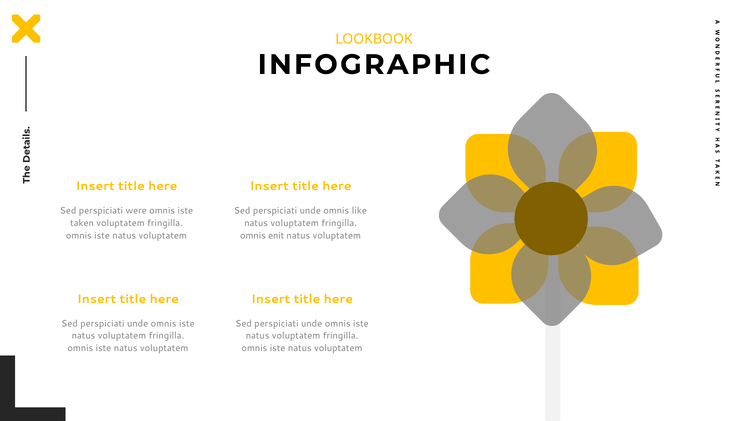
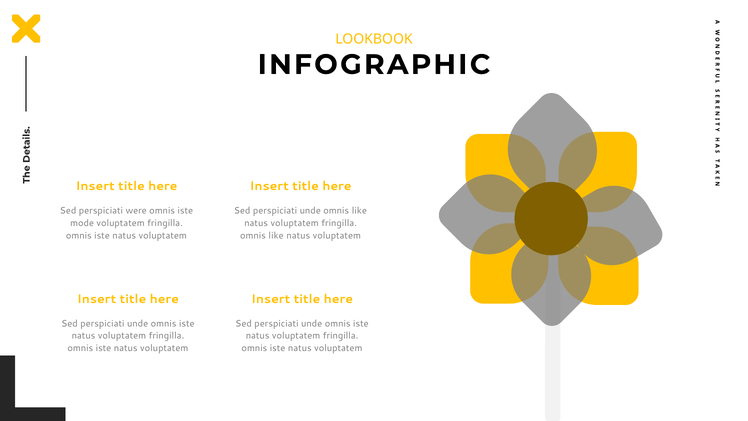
taken: taken -> mode (82, 223)
enit: enit -> like (276, 235)
